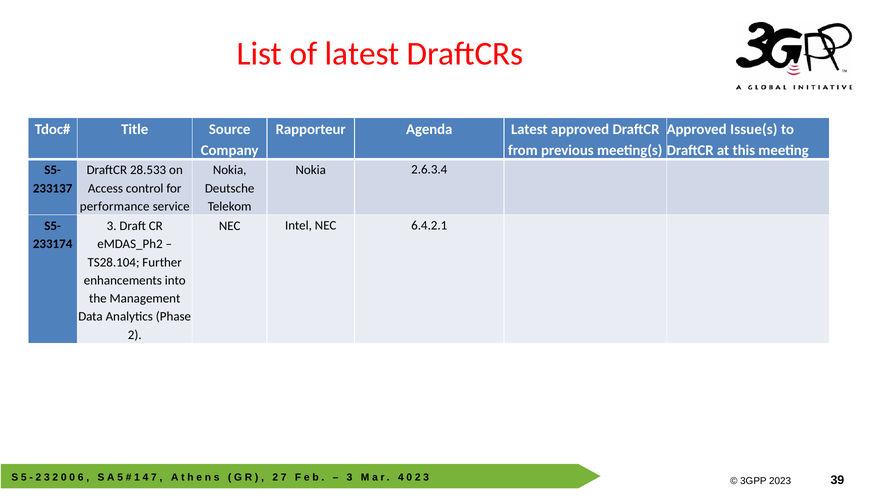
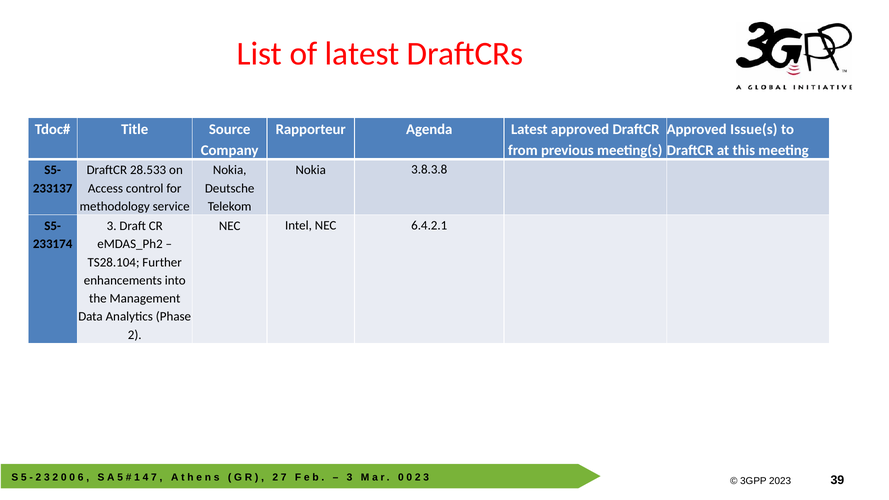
2.6.3.4: 2.6.3.4 -> 3.8.3.8 (429, 169)
performance: performance -> methodology (115, 206)
4: 4 -> 0 (401, 477)
